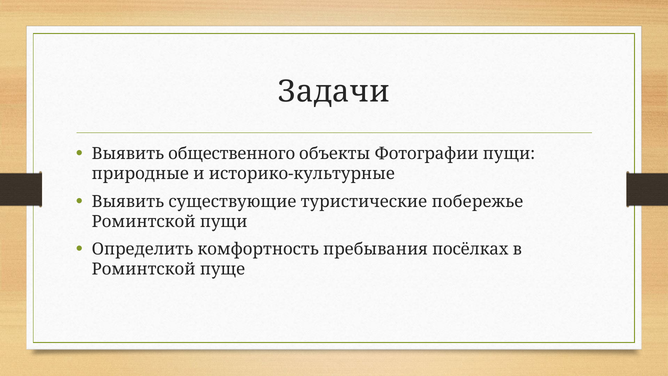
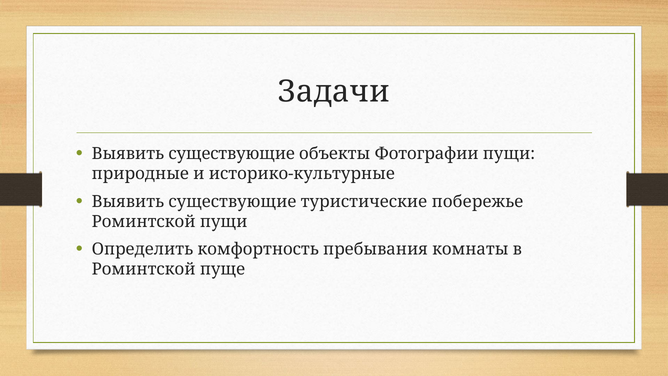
общественного: общественного -> существующие (232, 154)
посёлках: посёлках -> комнаты (470, 249)
